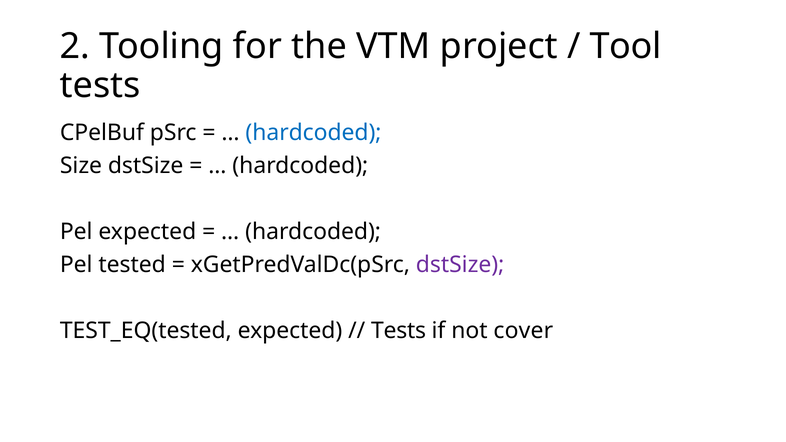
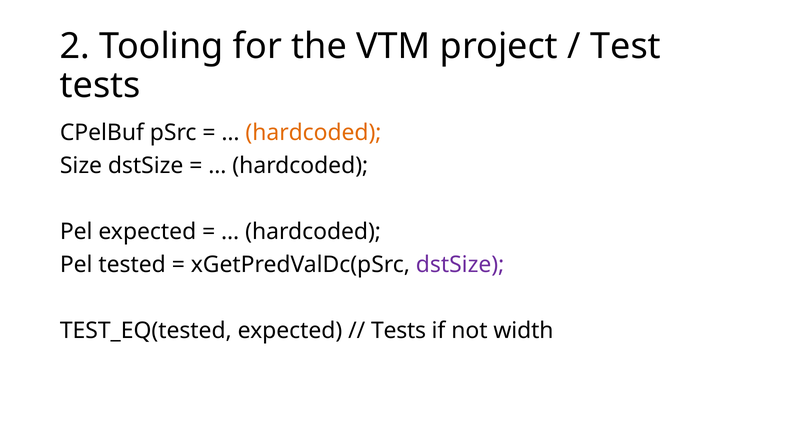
Tool: Tool -> Test (626, 47)
hardcoded colour: blue -> orange (313, 133)
cover: cover -> width (523, 331)
